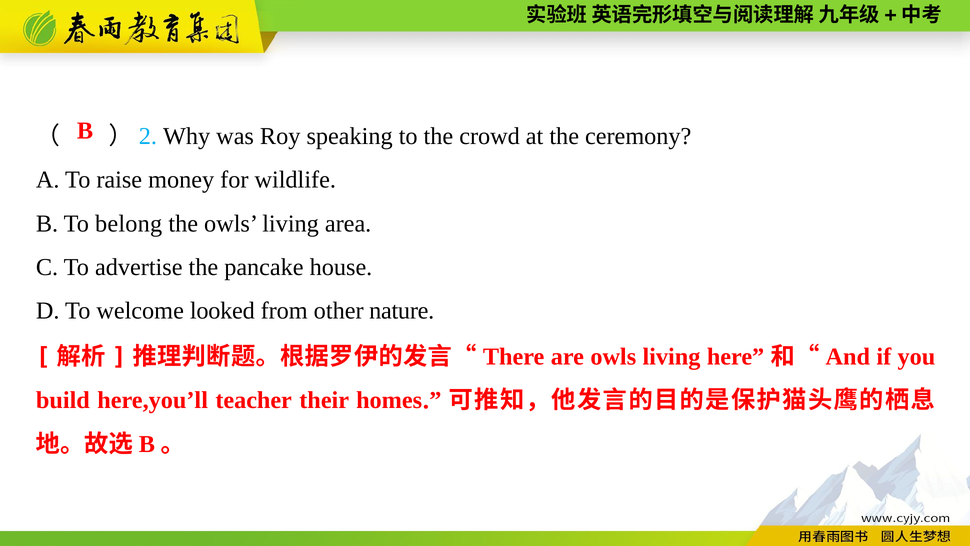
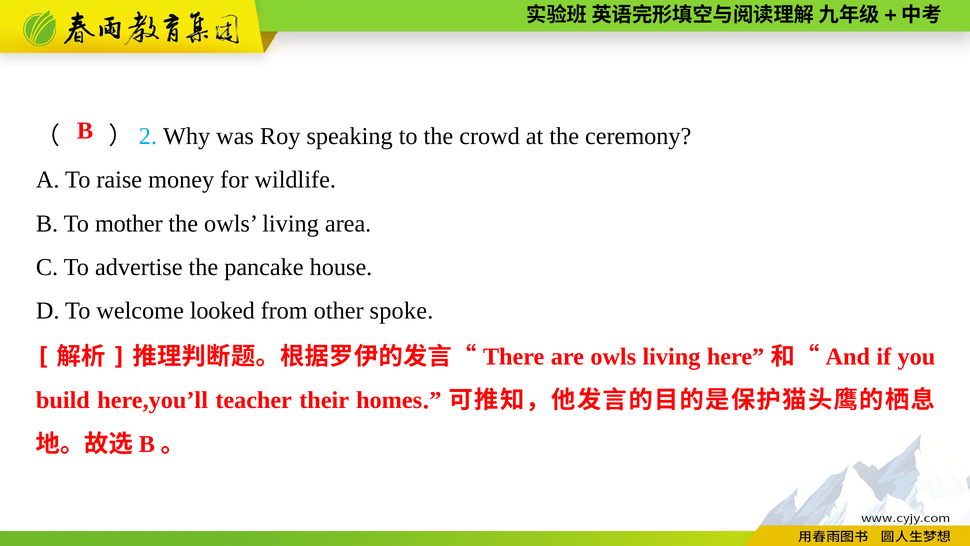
belong: belong -> mother (129, 223)
nature: nature -> spoke (401, 311)
